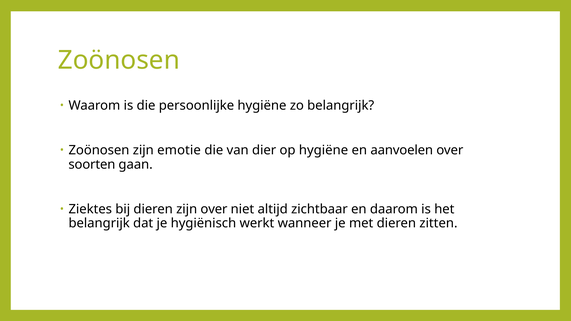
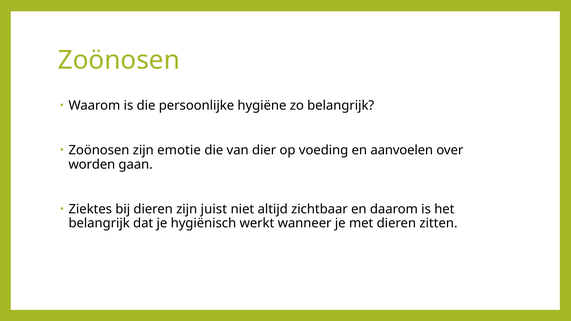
op hygiëne: hygiëne -> voeding (324, 150)
soorten: soorten -> worden (92, 164)
zijn over: over -> juist (214, 209)
